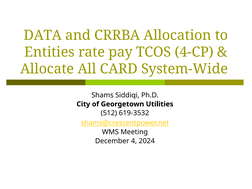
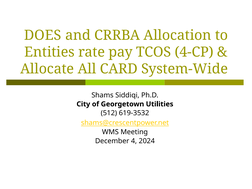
DATA: DATA -> DOES (43, 35)
